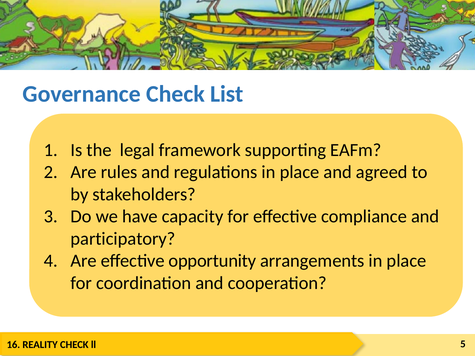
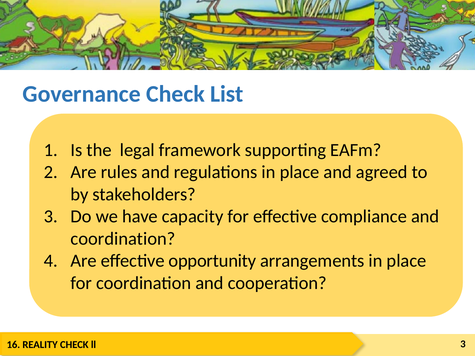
participatory: participatory -> coordination (123, 239)
5: 5 -> 3 (463, 344)
